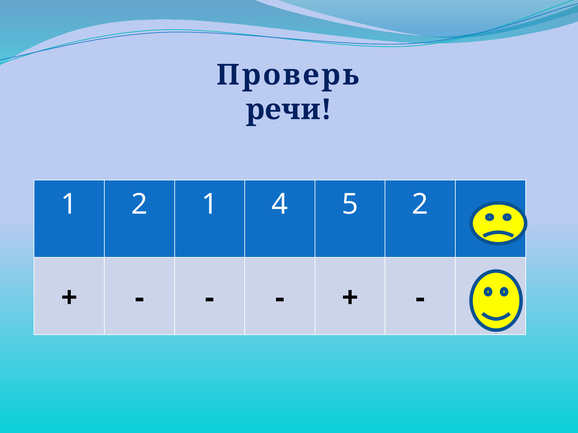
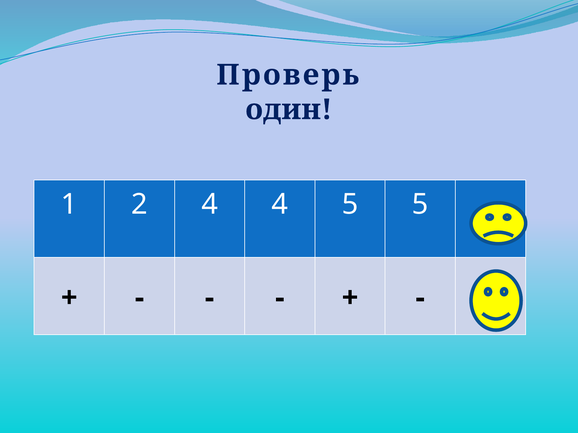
речи: речи -> один (289, 110)
2 1: 1 -> 4 (210, 205)
5 2: 2 -> 5 (420, 205)
